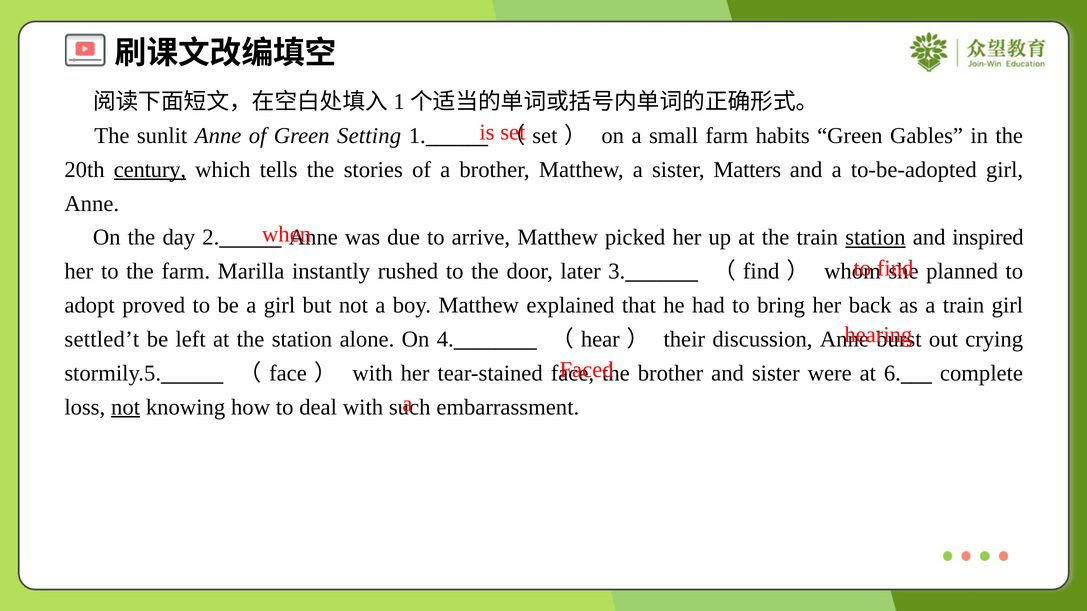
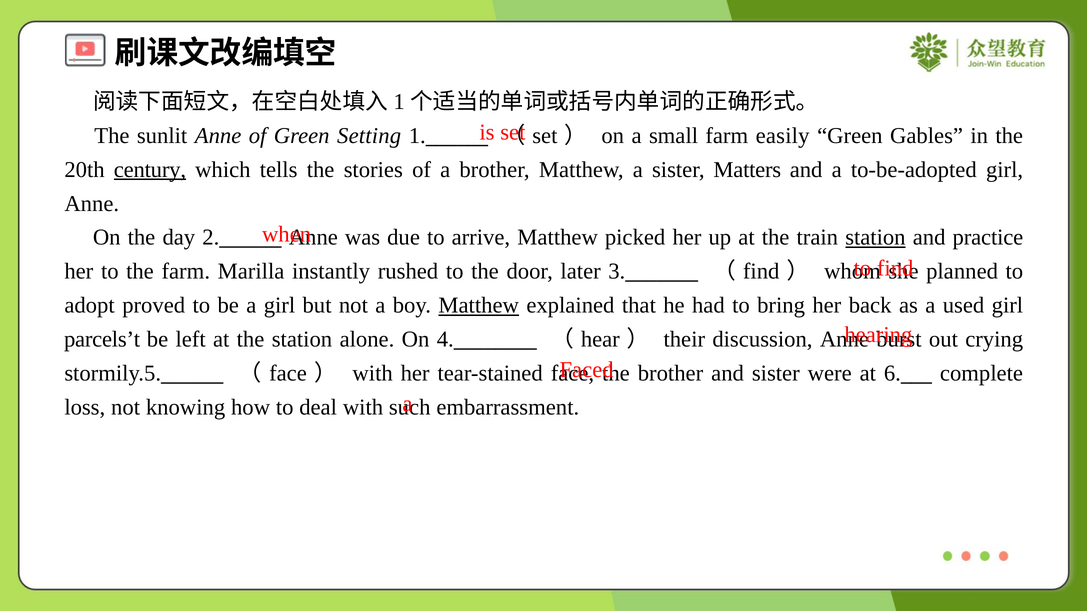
habits: habits -> easily (783, 136)
inspired: inspired -> practice (988, 238)
Matthew underline: none -> present (479, 306)
a train: train -> used (964, 306)
settled’t: settled’t -> parcels’t (102, 340)
not underline: present -> none (126, 407)
